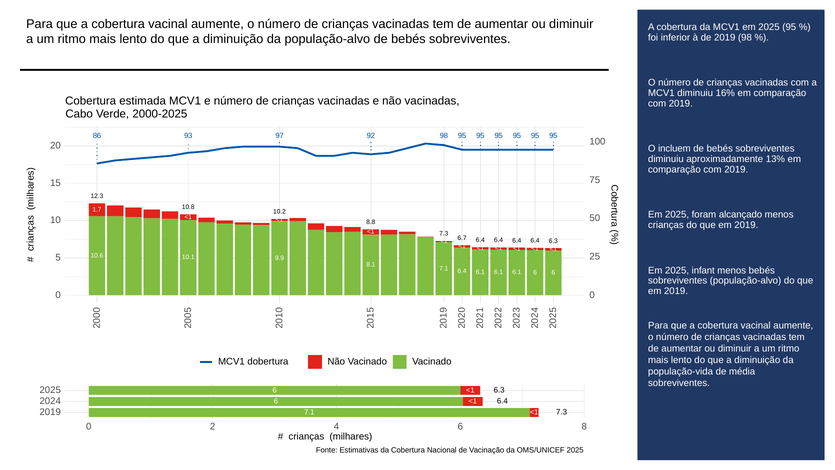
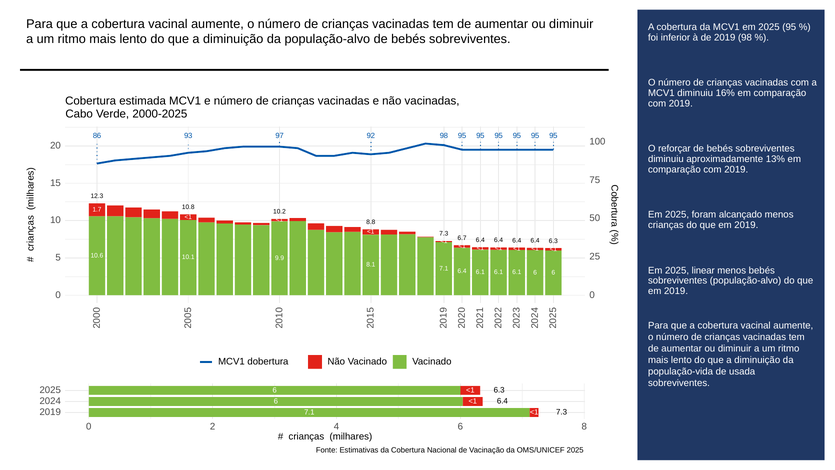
incluem: incluem -> reforçar (674, 149)
infant: infant -> linear (703, 270)
média: média -> usada (742, 371)
